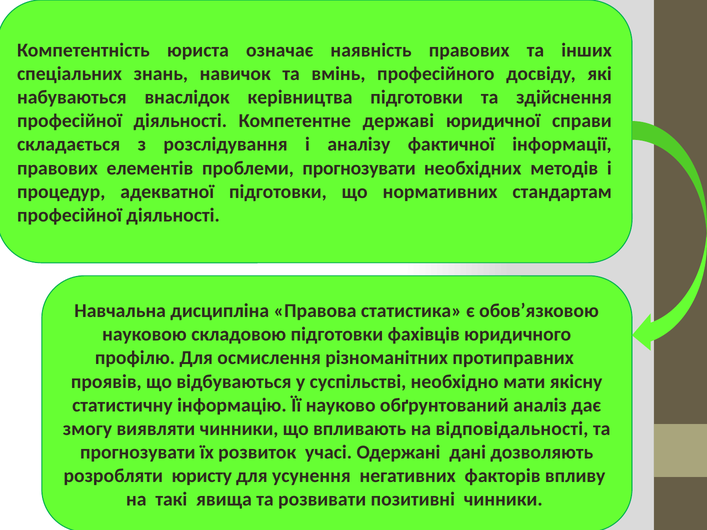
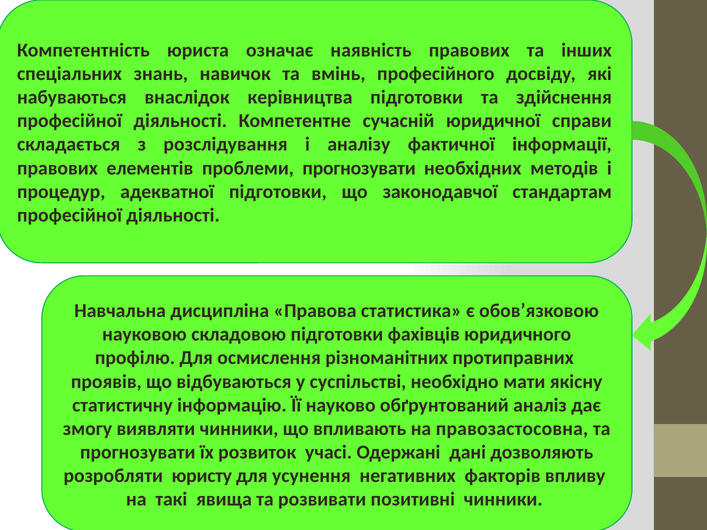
державі: державі -> сучасній (398, 121)
нормативних: нормативних -> законодавчої (440, 192)
відповідальності: відповідальності -> правозастосовна (512, 429)
